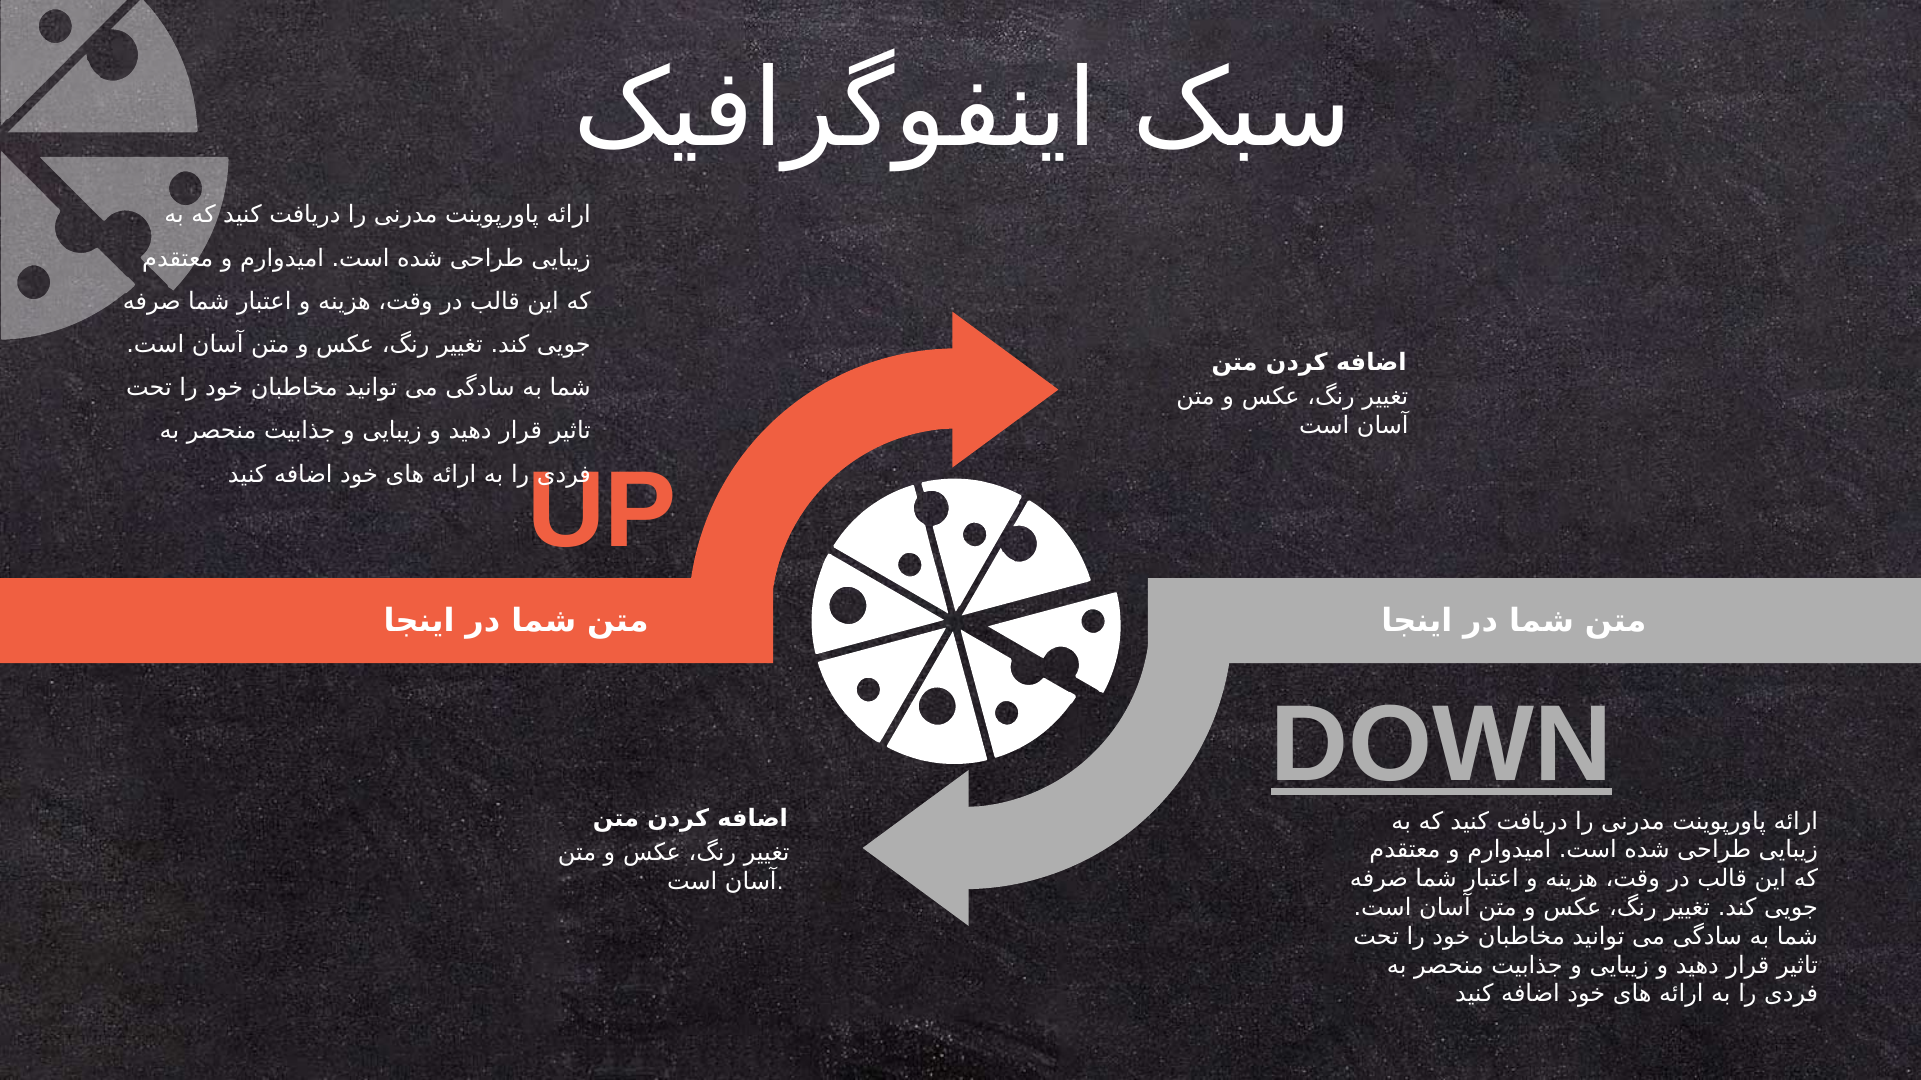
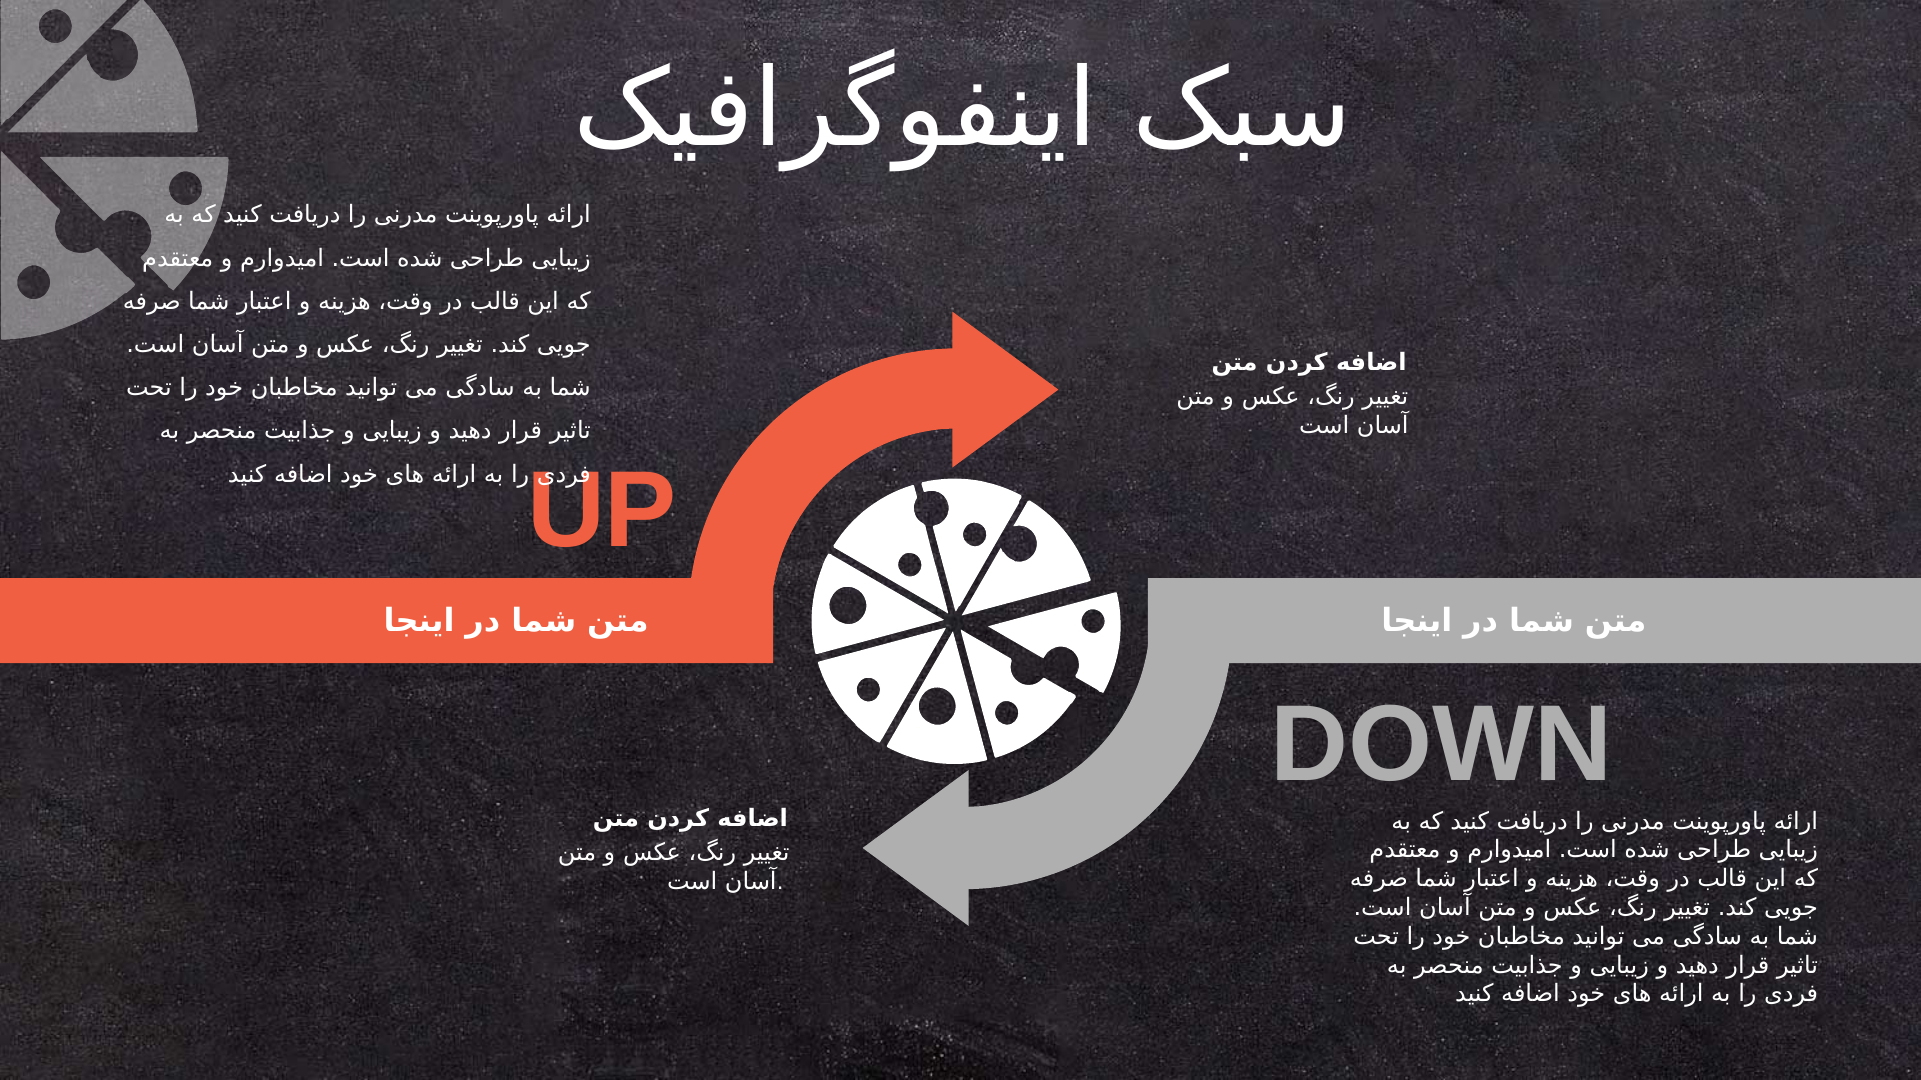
DOWN underline: present -> none (1441, 745)
